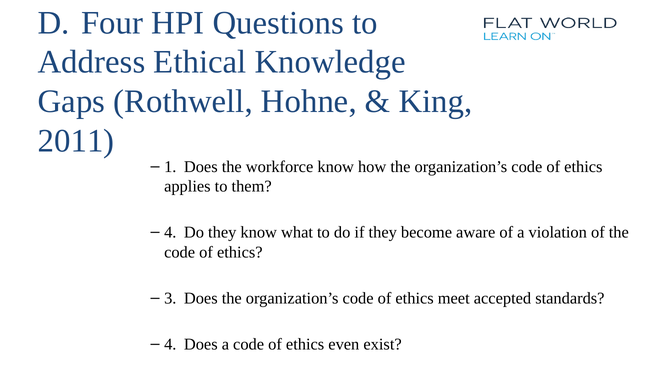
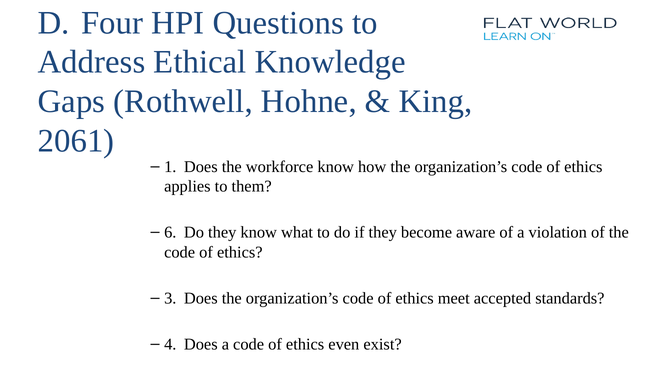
2011: 2011 -> 2061 (76, 141)
4: 4 -> 6 (170, 233)
